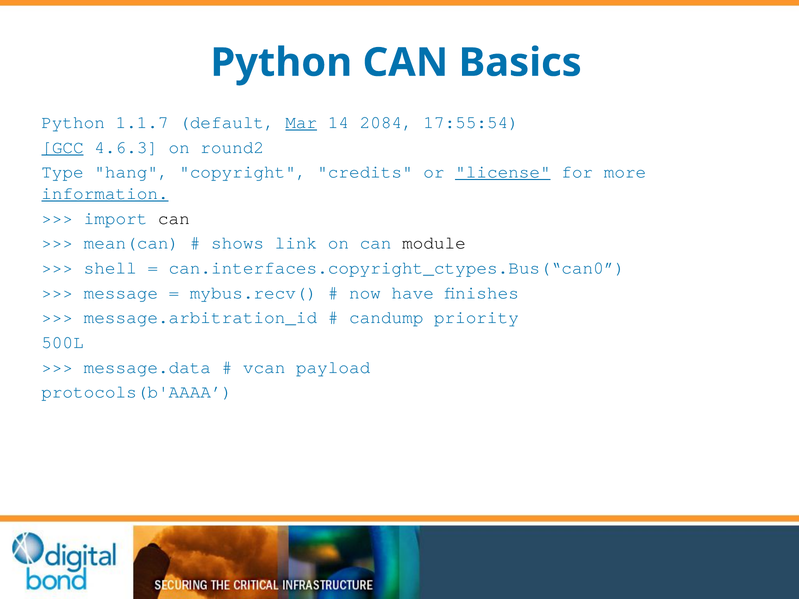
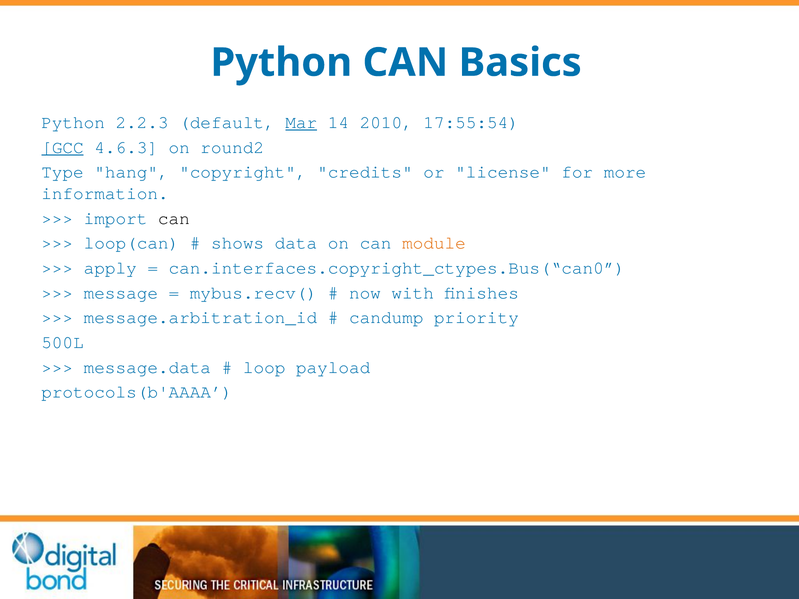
1.1.7: 1.1.7 -> 2.2.3 (142, 122)
2084: 2084 -> 2010 (386, 122)
license underline: present -> none (503, 172)
information underline: present -> none (105, 193)
mean(can: mean(can -> loop(can (131, 243)
link: link -> data (296, 243)
module colour: black -> orange (434, 243)
shell: shell -> apply (110, 268)
have: have -> with (413, 293)
vcan: vcan -> loop (264, 367)
